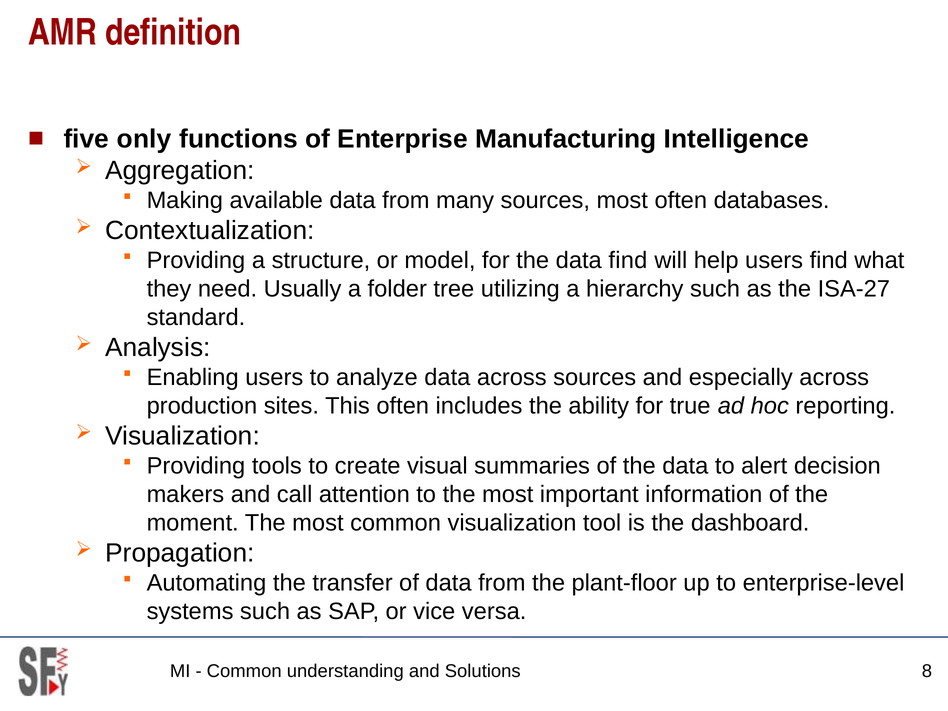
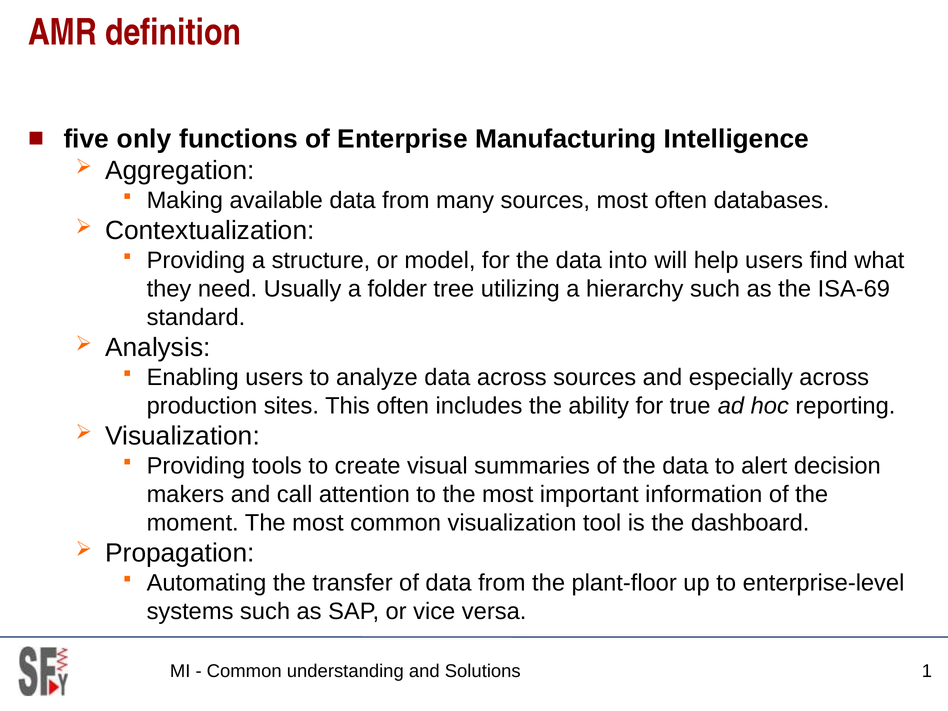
data find: find -> into (628, 261)
ISA-27: ISA-27 -> ISA-69 (854, 289)
8: 8 -> 1 (927, 671)
